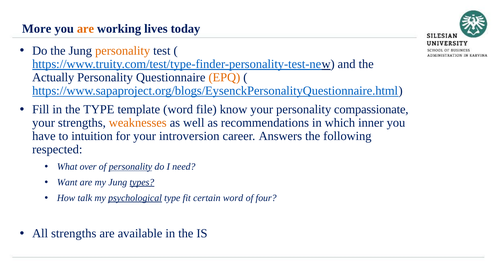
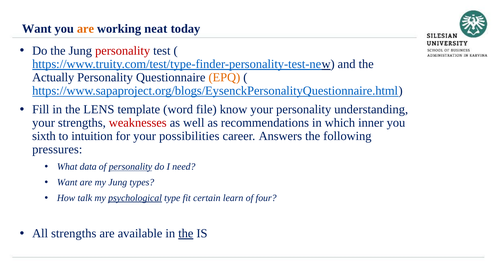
More: More -> Want (37, 29)
lives: lives -> neat (156, 29)
personality colour: orange -> red (123, 51)
the TYPE: TYPE -> LENS (99, 109)
compassionate: compassionate -> understanding (371, 109)
weaknesses colour: orange -> red (138, 123)
have: have -> sixth (44, 136)
introversion: introversion -> possibilities (189, 136)
respected: respected -> pressures (57, 150)
over: over -> data (88, 167)
types underline: present -> none (142, 182)
certain word: word -> learn (233, 198)
the underline: none -> present (186, 233)
